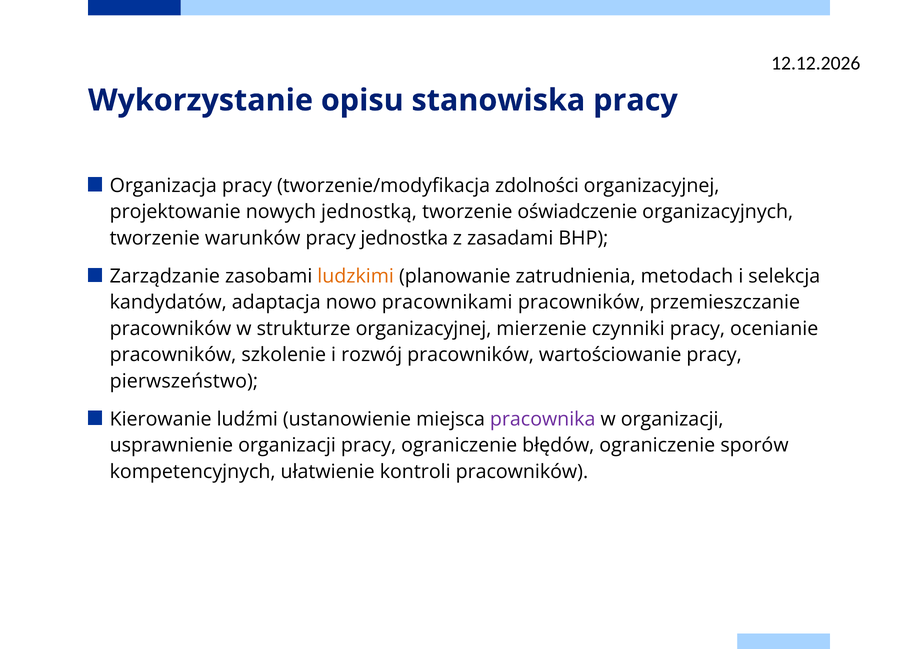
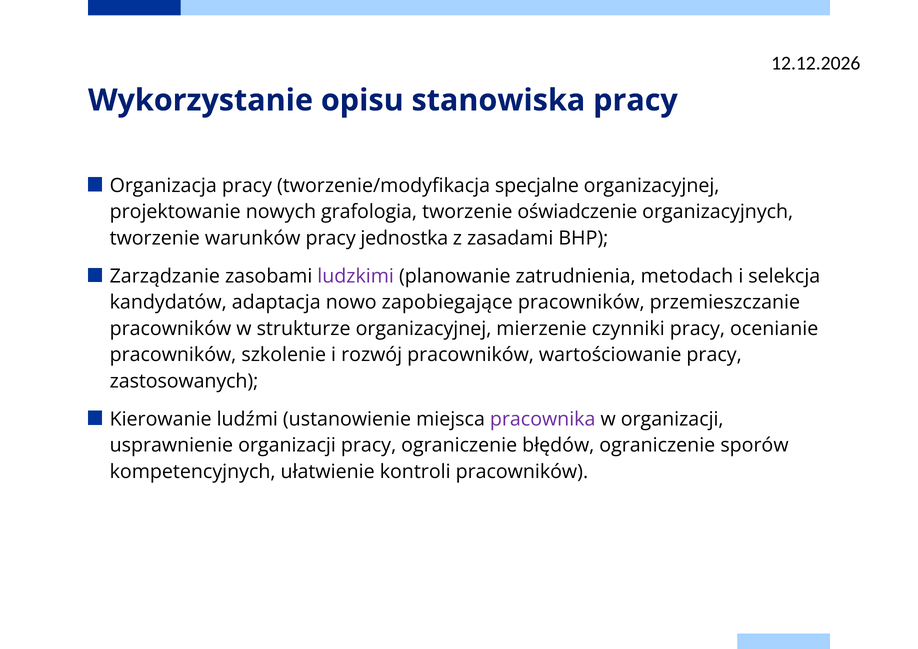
zdolności: zdolności -> specjalne (537, 186)
jednostką: jednostką -> grafologia (369, 212)
ludzkimi colour: orange -> purple (356, 276)
pracownikami: pracownikami -> zapobiegające (447, 303)
pierwszeństwo: pierwszeństwo -> zastosowanych (184, 381)
